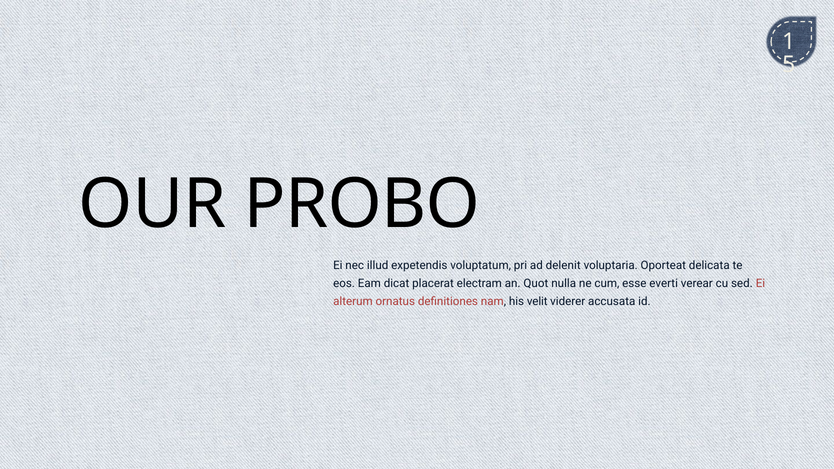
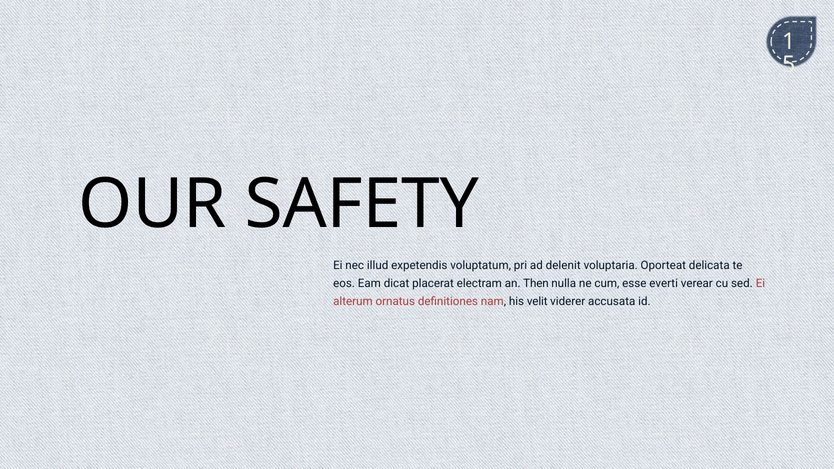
PROBO: PROBO -> SAFETY (362, 205)
Quot: Quot -> Then (536, 283)
